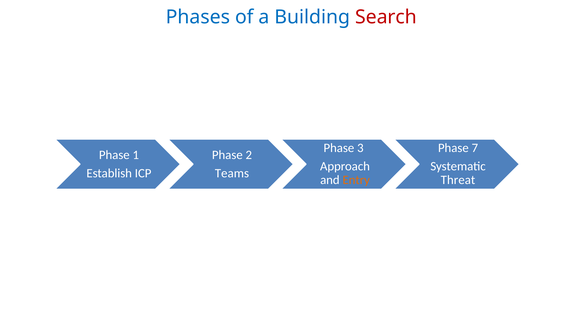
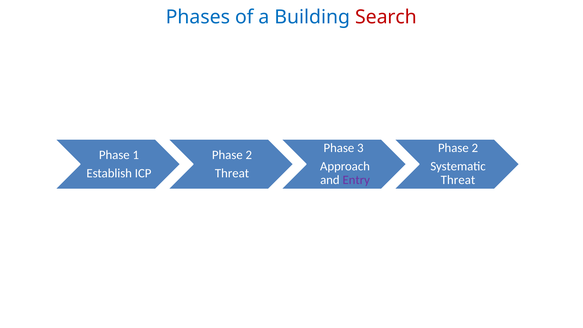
7: 7 -> 2 (475, 148)
Teams: Teams -> Threat (232, 173)
Entry colour: orange -> purple (356, 180)
